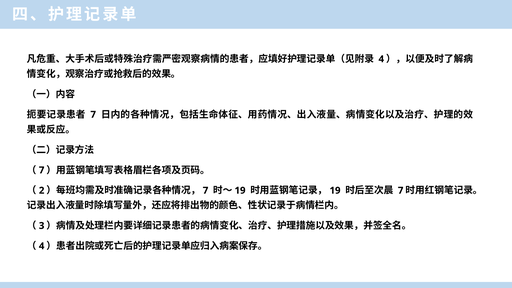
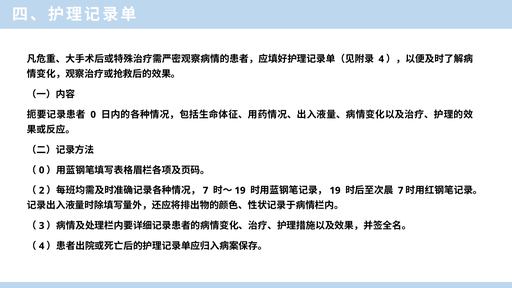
7: 7 -> 0 (93, 115)
7: 7 -> 0 (42, 170)
